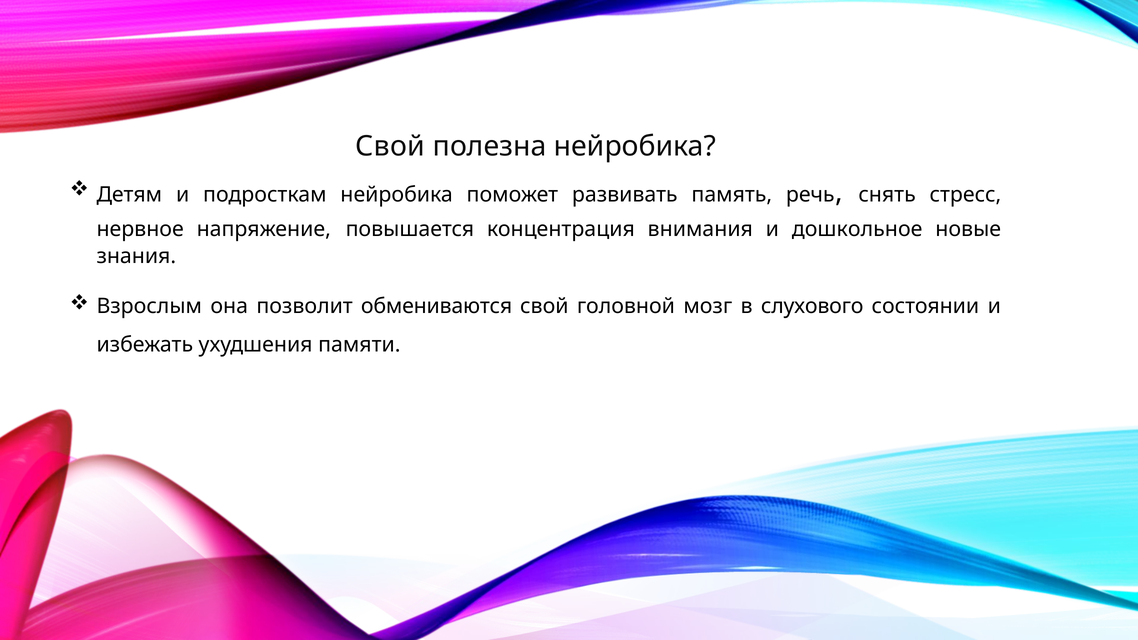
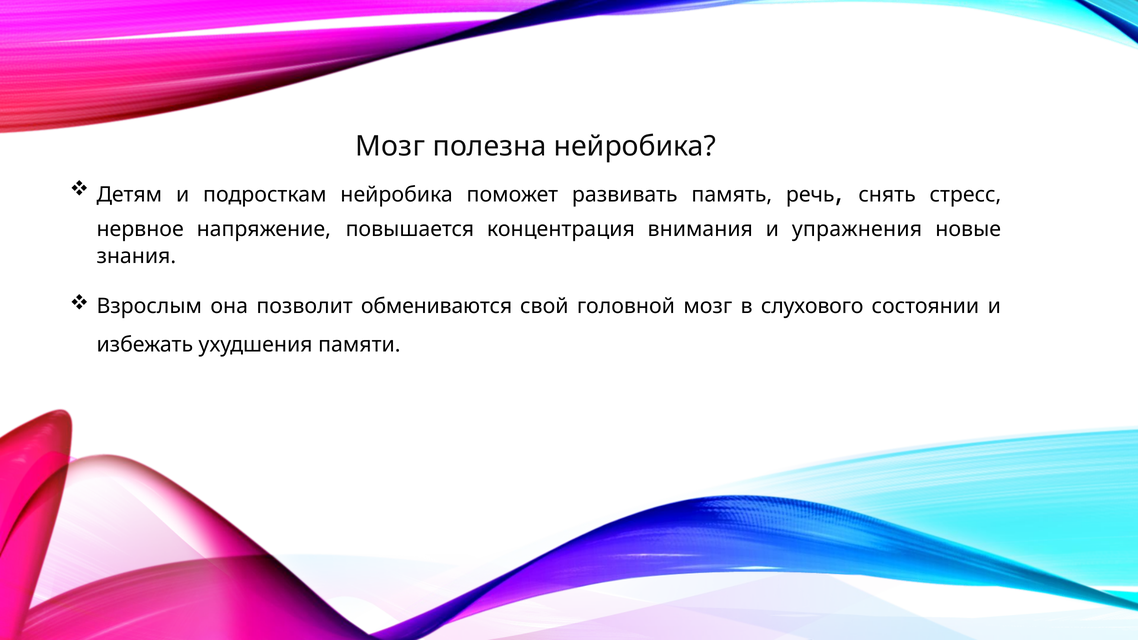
Свой: Свой -> Мозг (390, 146)
дошкольное: дошкольное -> упражнения (857, 229)
